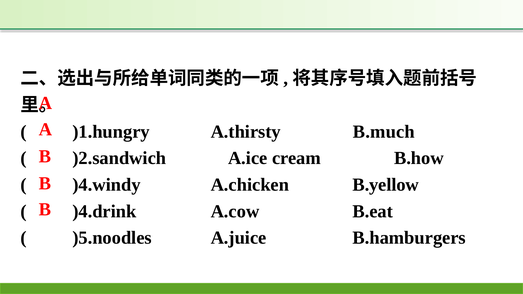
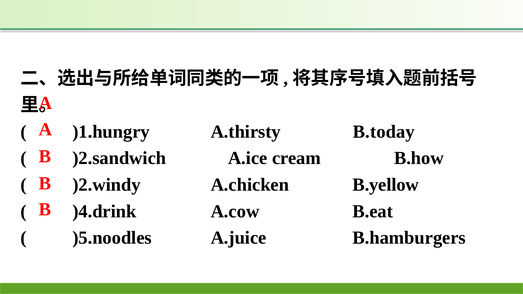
B.much: B.much -> B.today (384, 132)
)4.windy: )4.windy -> )2.windy (106, 185)
